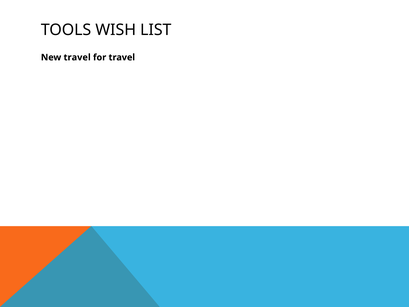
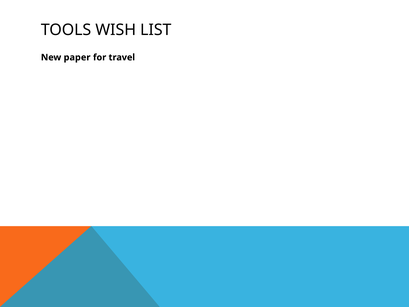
New travel: travel -> paper (77, 57)
